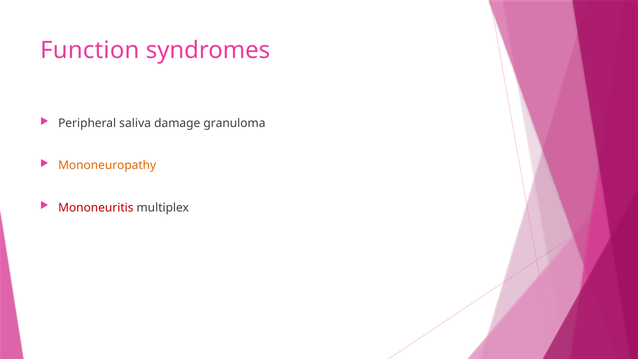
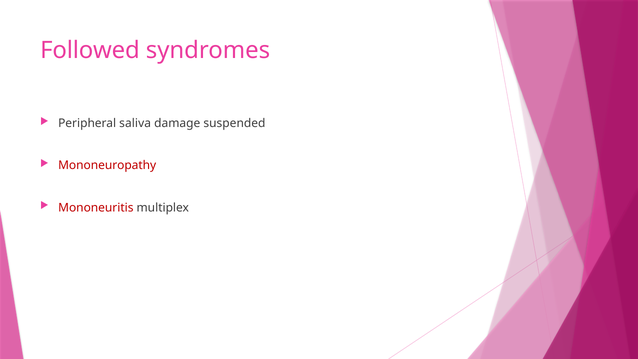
Function: Function -> Followed (90, 50)
granuloma: granuloma -> suspended (234, 123)
Mononeuropathy colour: orange -> red (107, 165)
